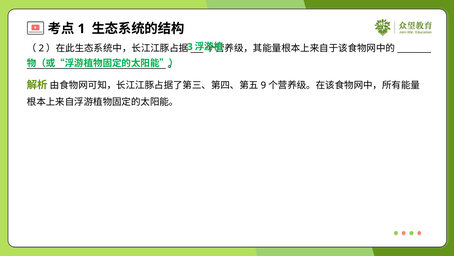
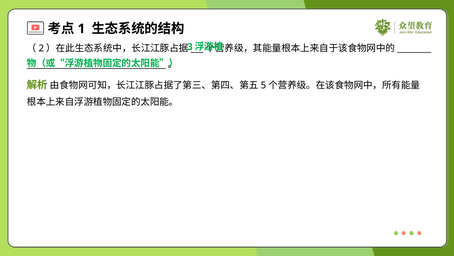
9: 9 -> 5 (263, 85)
